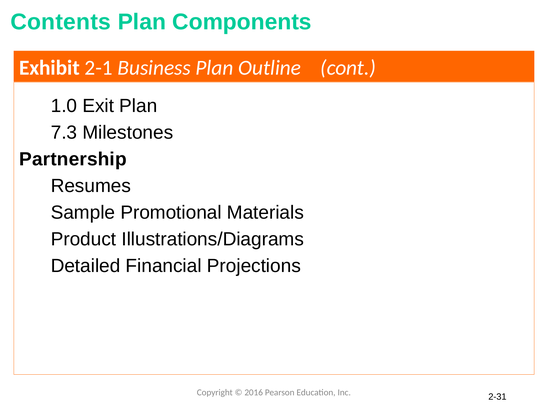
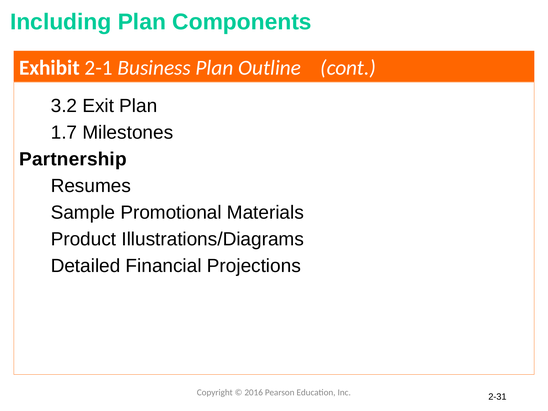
Contents: Contents -> Including (61, 22)
1.0: 1.0 -> 3.2 (64, 106)
7.3: 7.3 -> 1.7 (64, 133)
